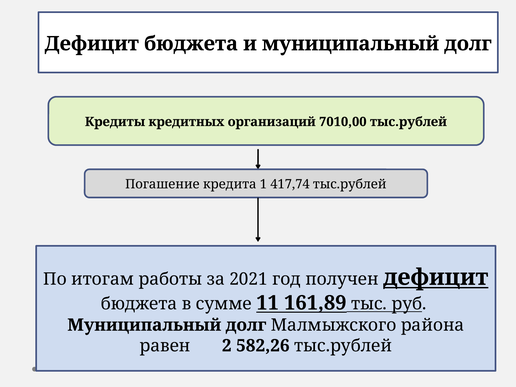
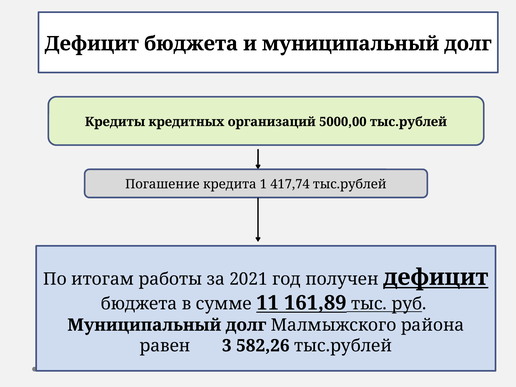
7010,00: 7010,00 -> 5000,00 (343, 122)
2: 2 -> 3 (227, 346)
